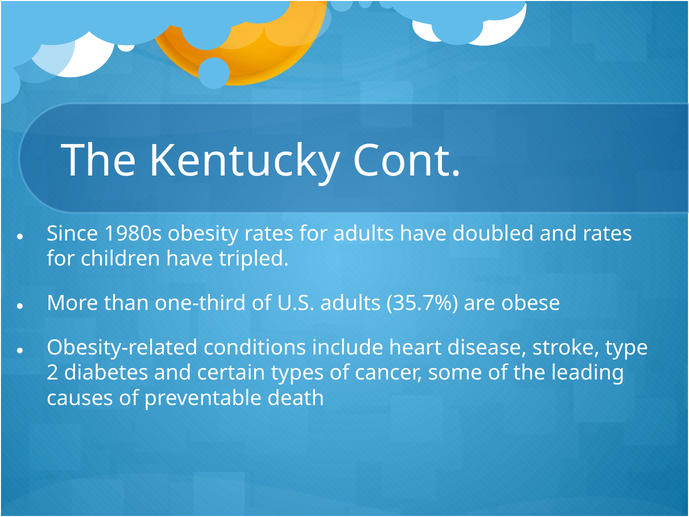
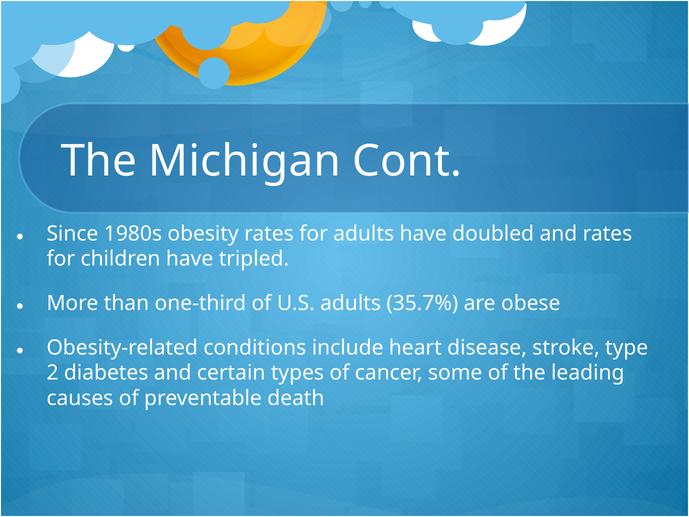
Kentucky: Kentucky -> Michigan (245, 161)
